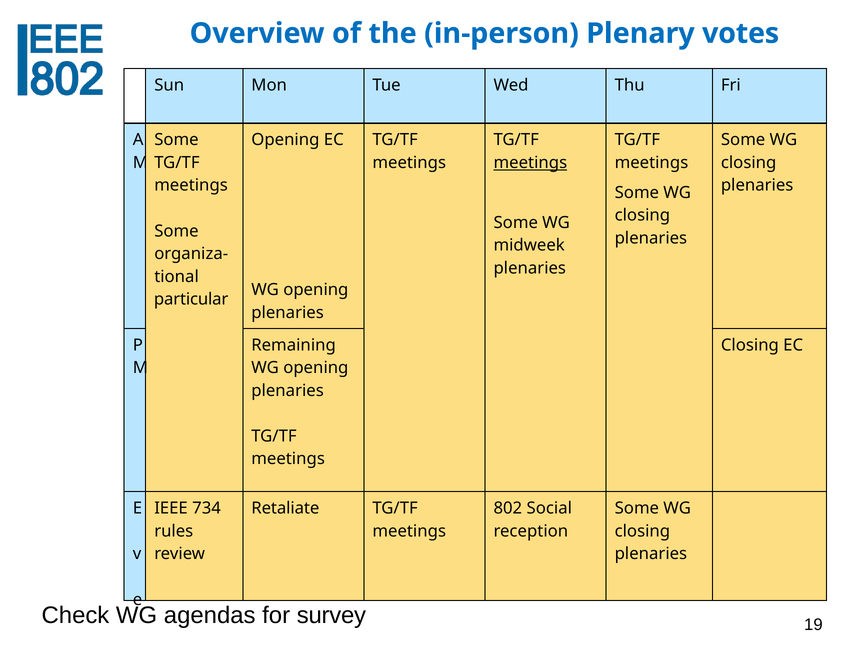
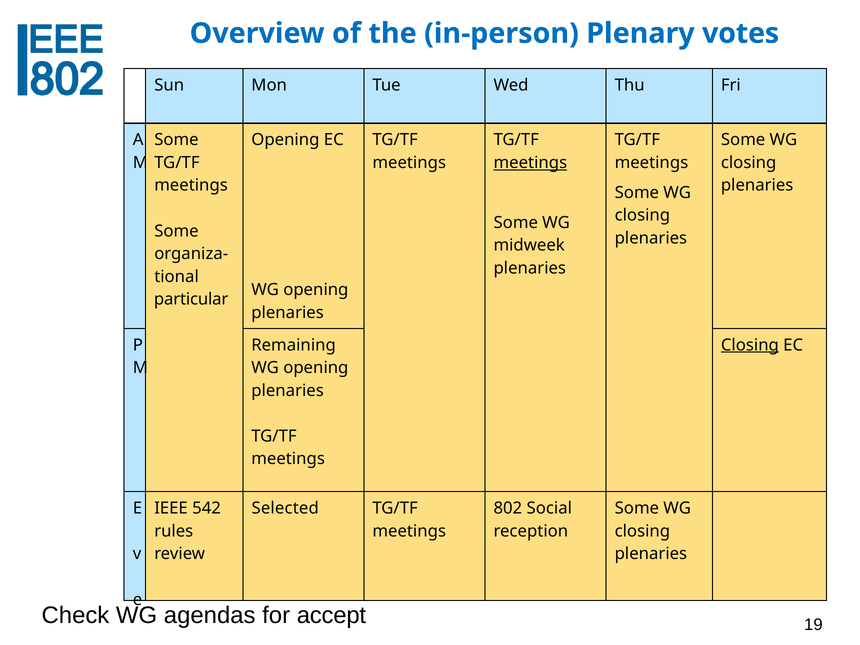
Closing underline: none -> present (750, 345)
734: 734 -> 542 (207, 508)
Retaliate: Retaliate -> Selected (285, 508)
survey: survey -> accept (331, 615)
